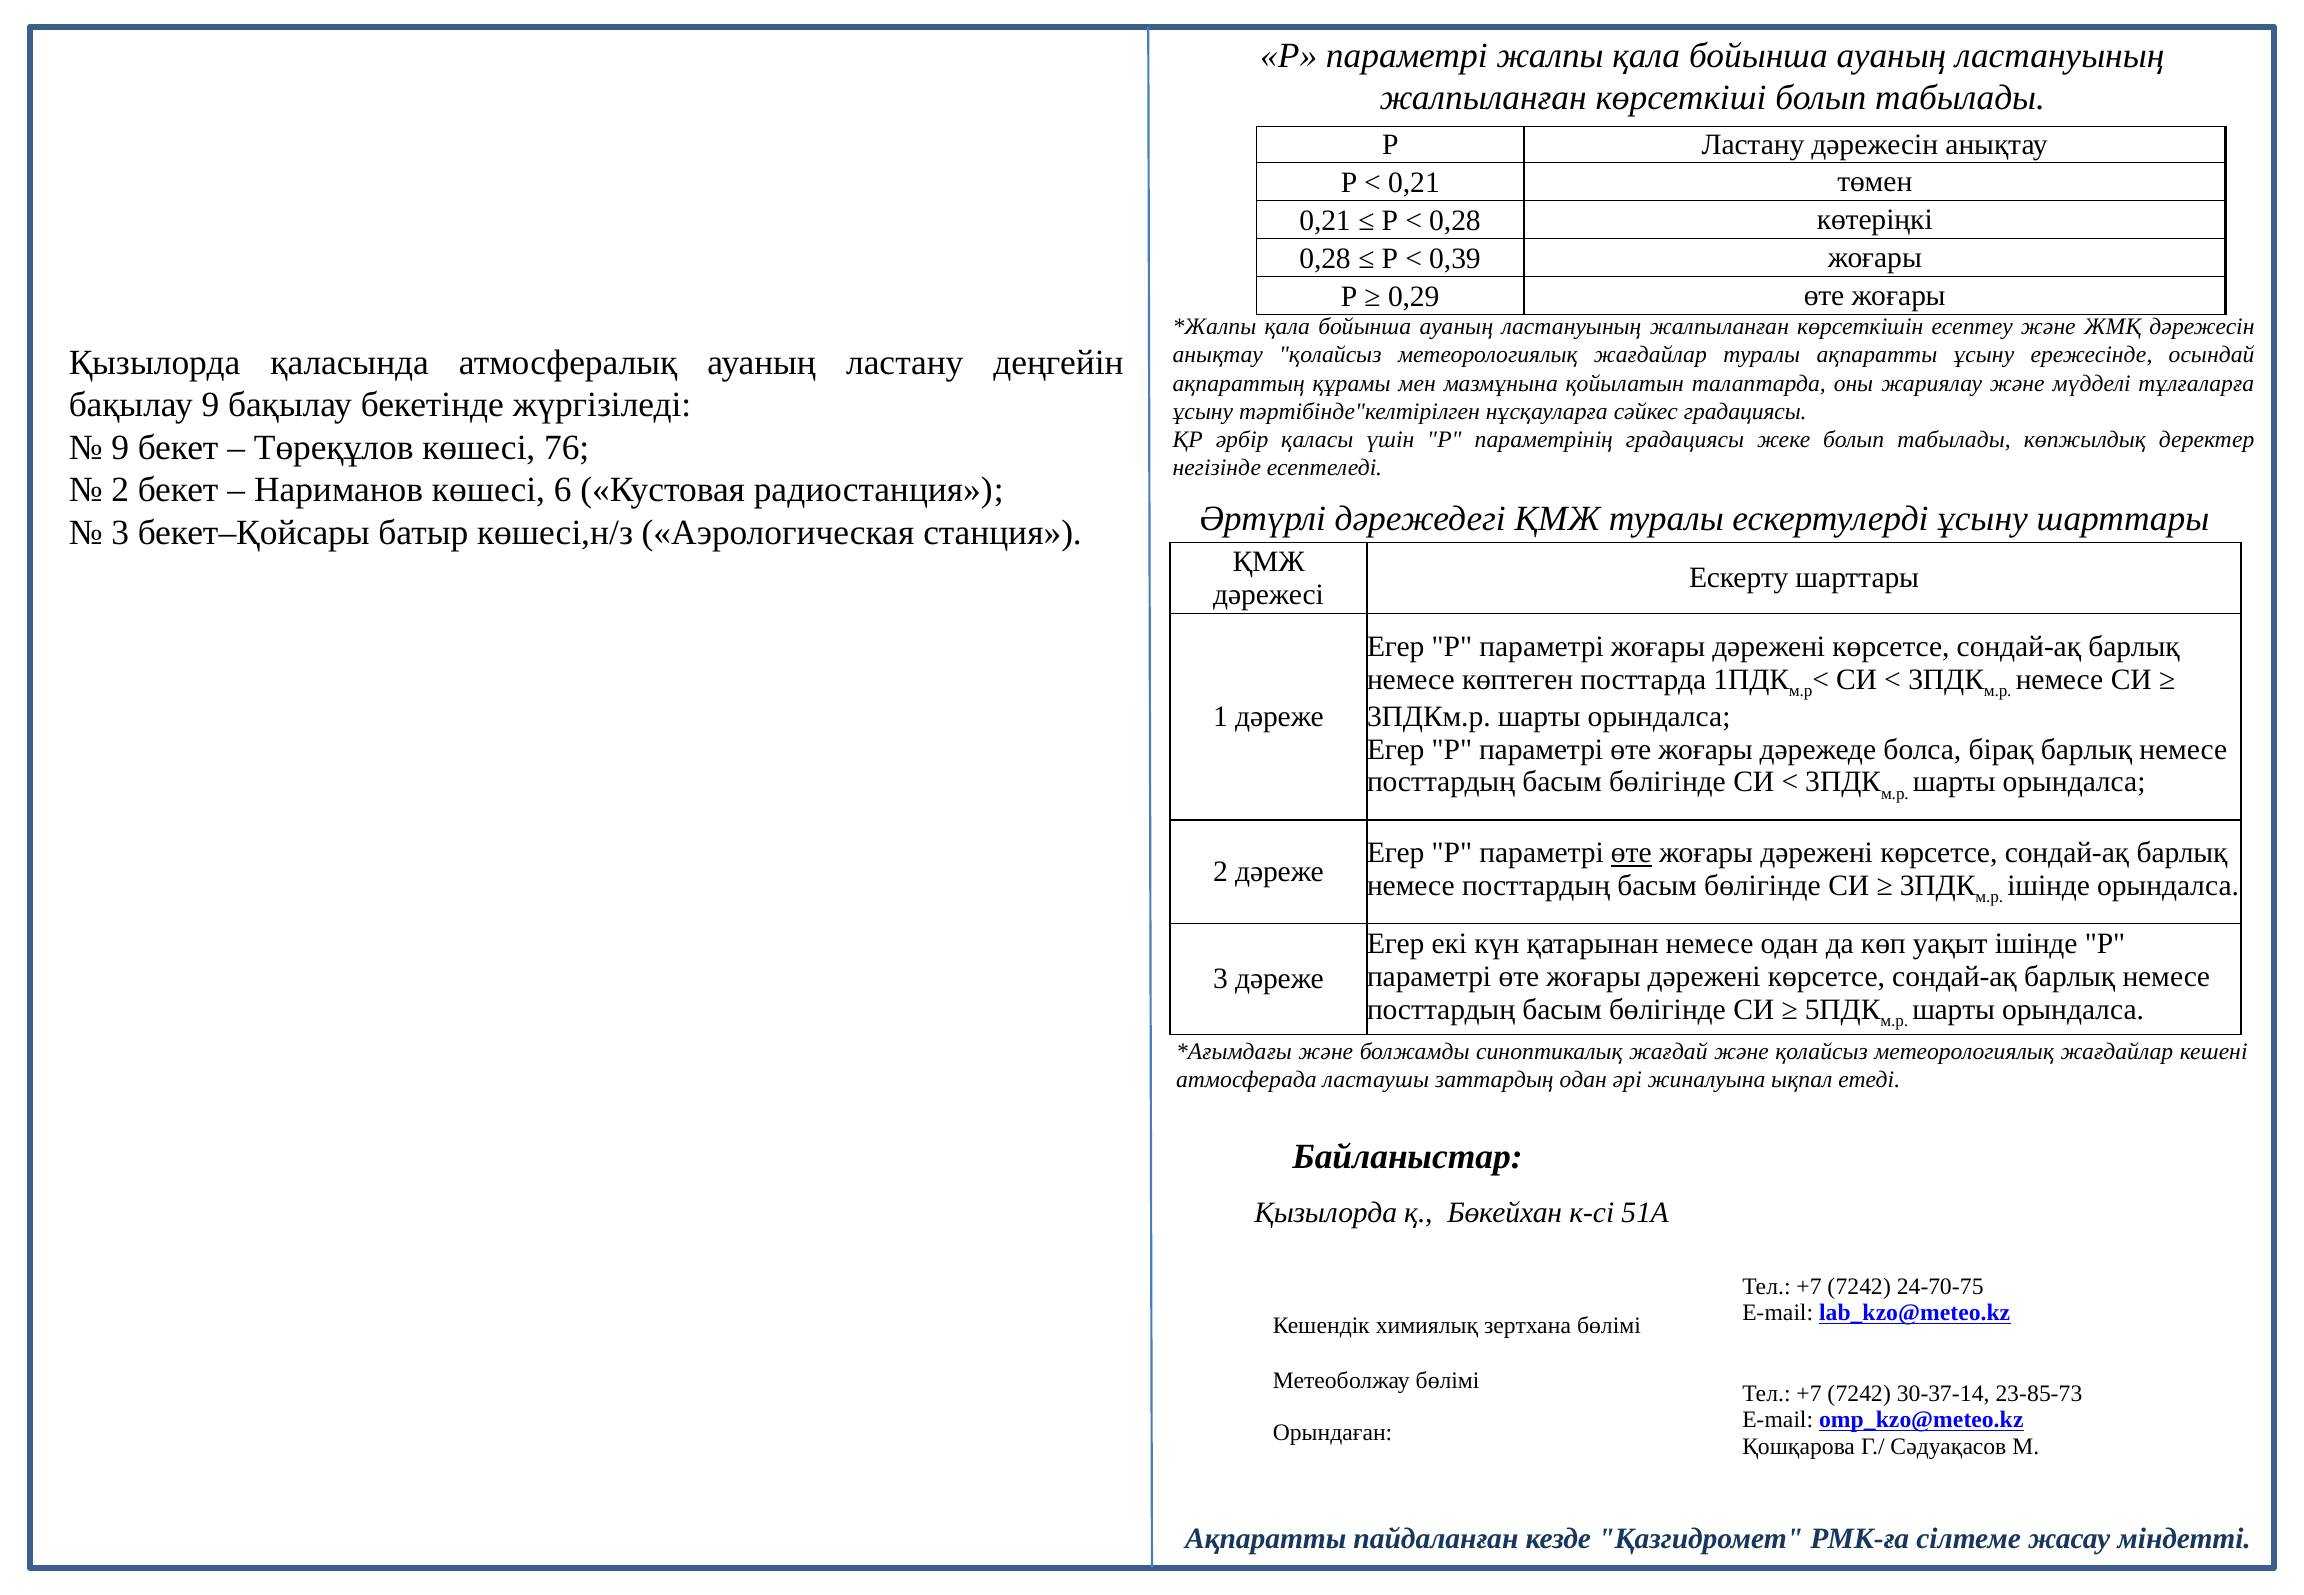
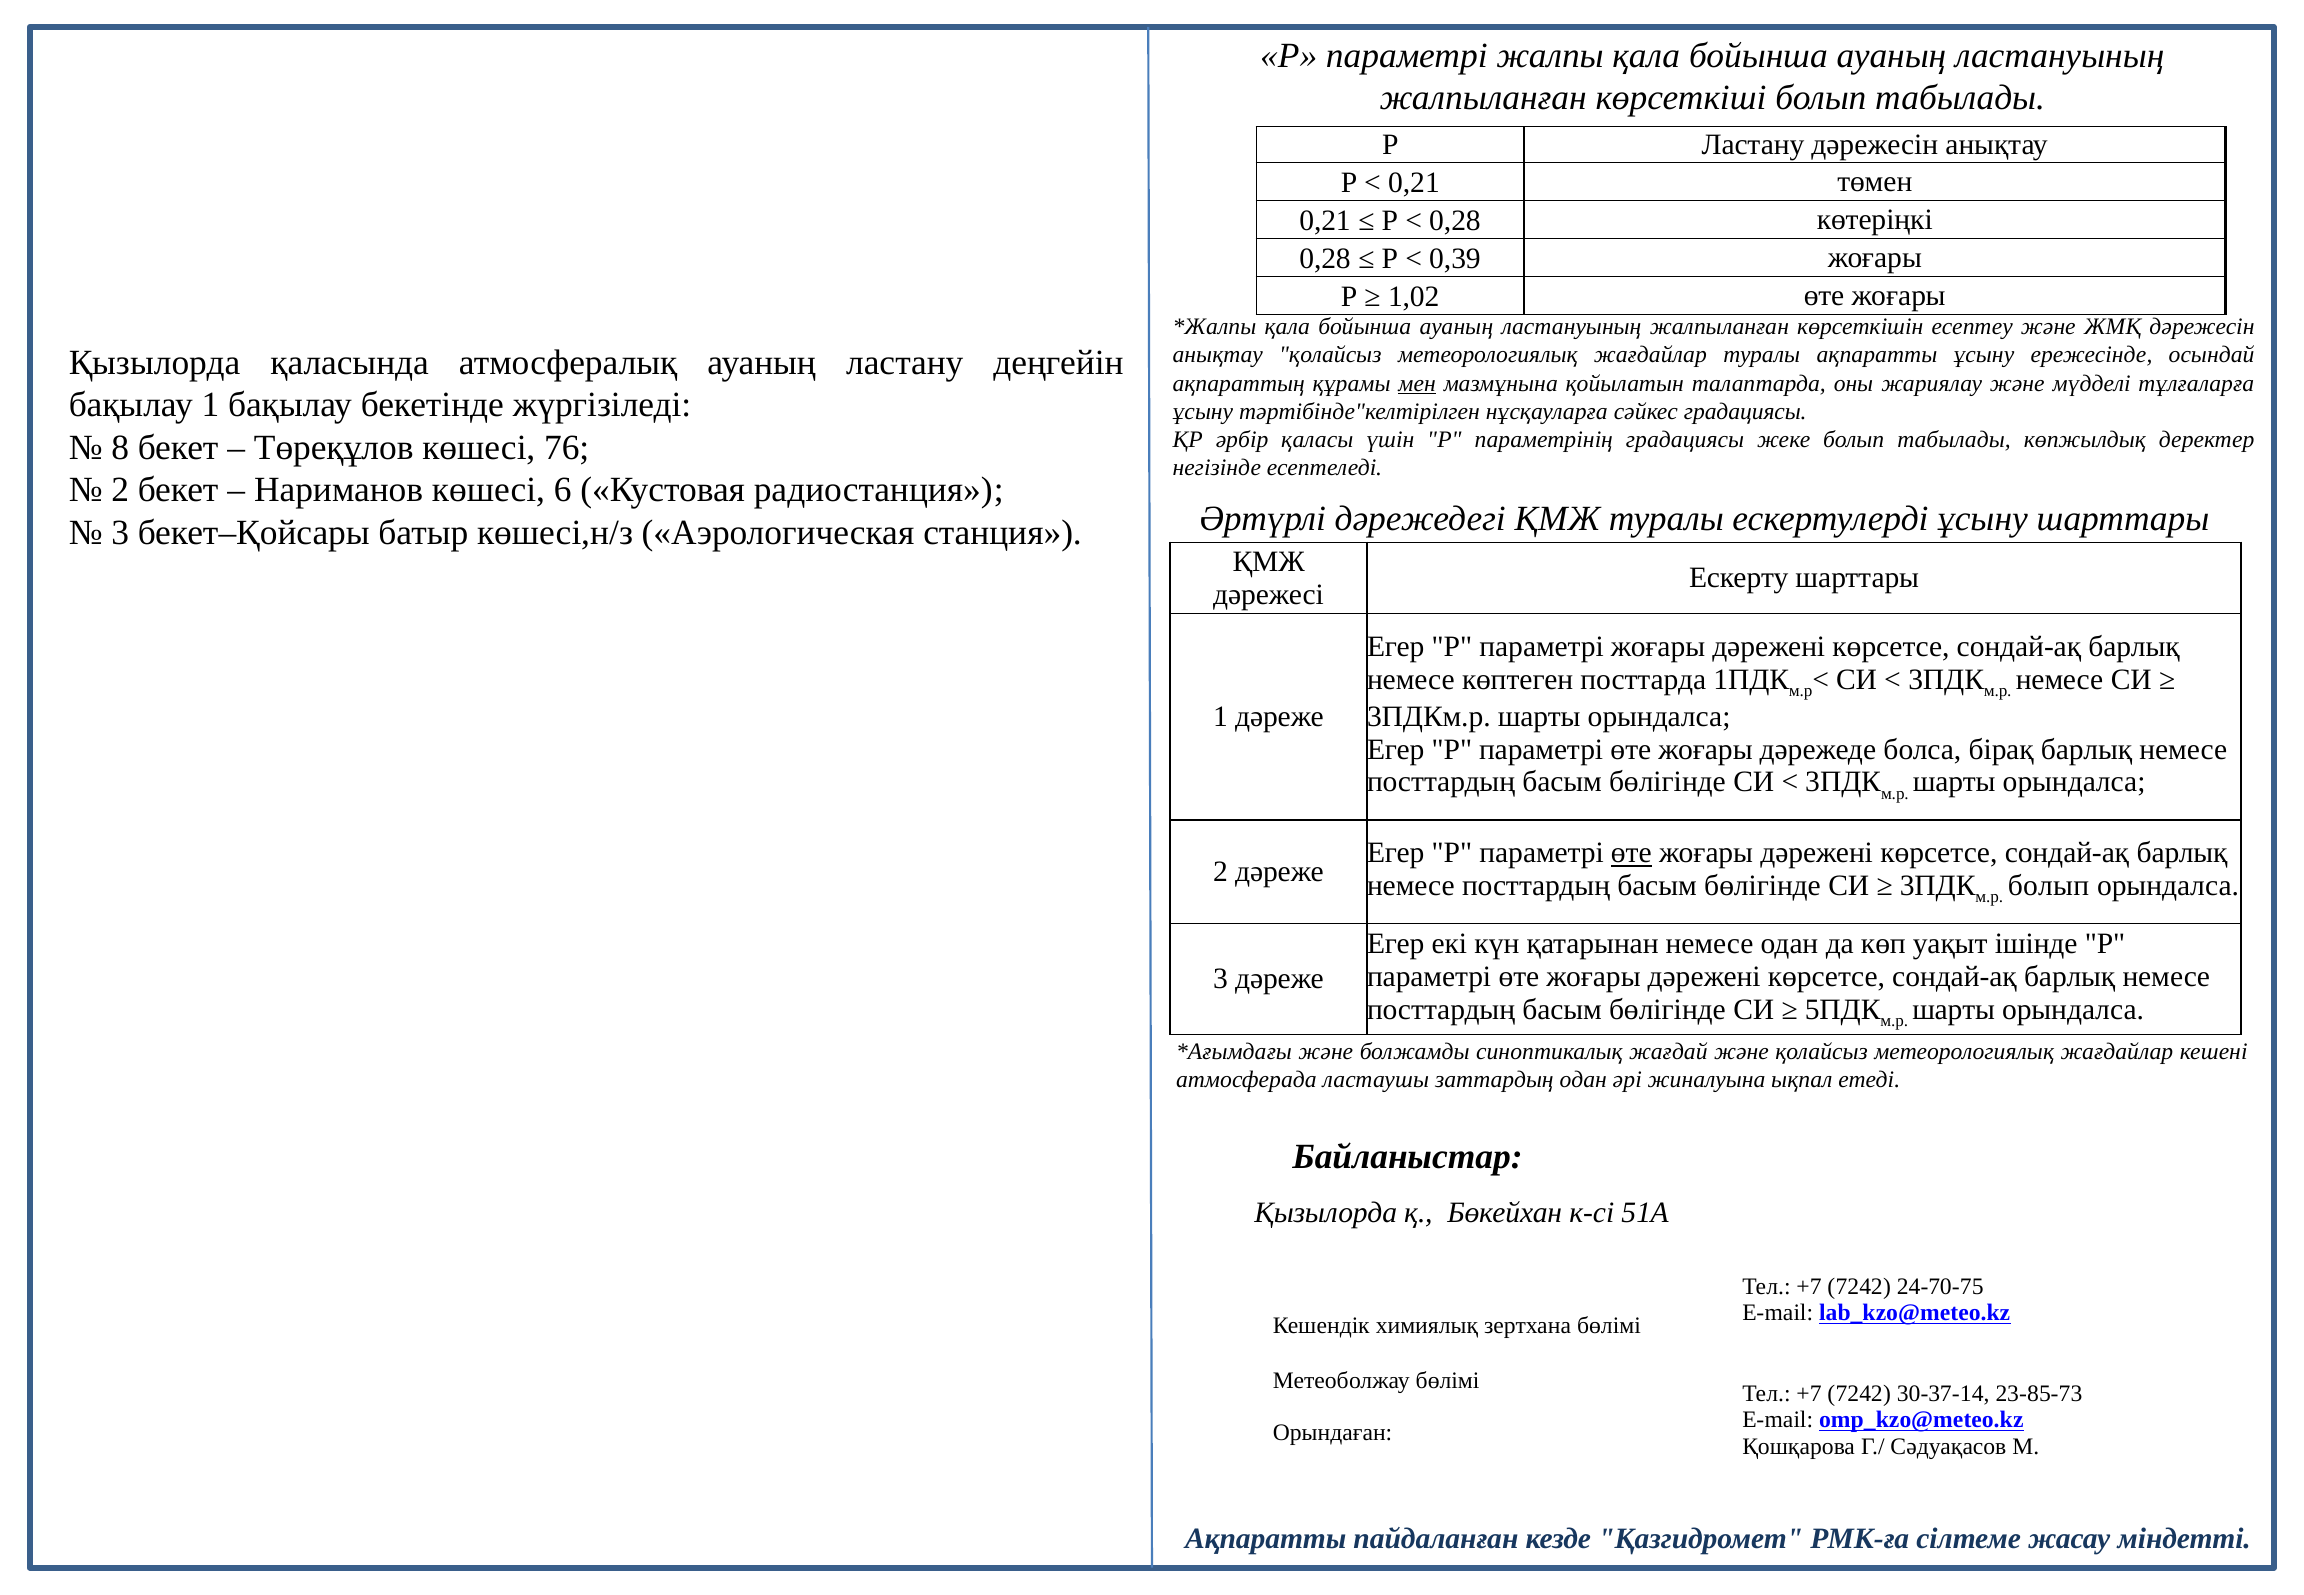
0,29: 0,29 -> 1,02 (1414, 297)
мен underline: none -> present (1417, 383)
бақылау 9: 9 -> 1 (210, 405)
9: 9 -> 8 (120, 448)
ішінде: ішінде -> болып (2048, 886)
